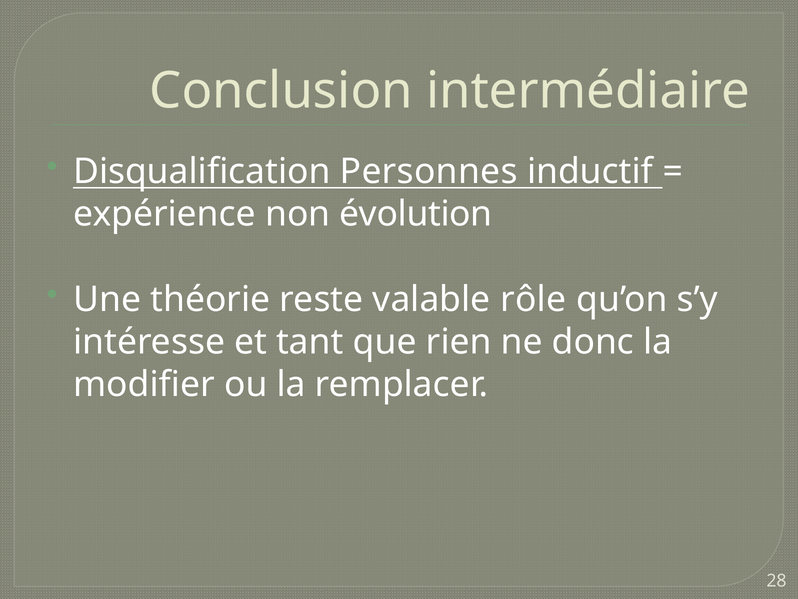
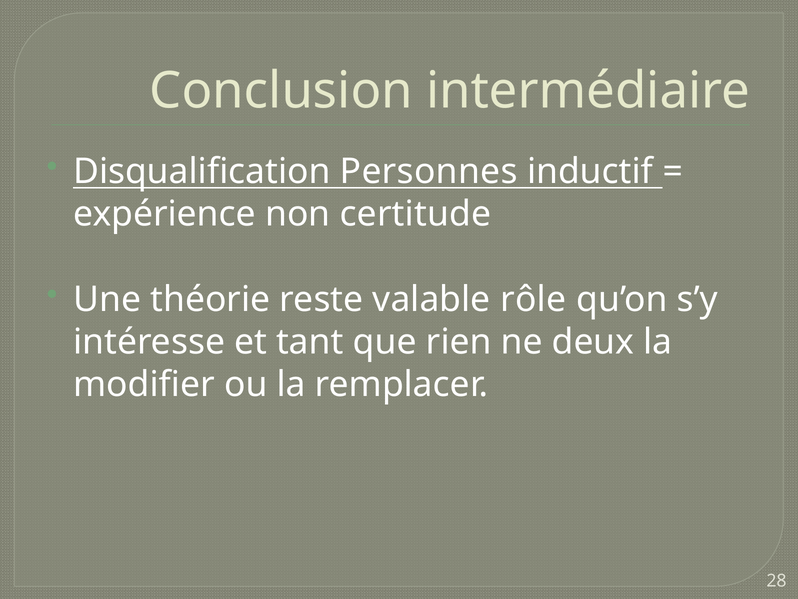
évolution: évolution -> certitude (416, 214)
donc: donc -> deux (593, 342)
